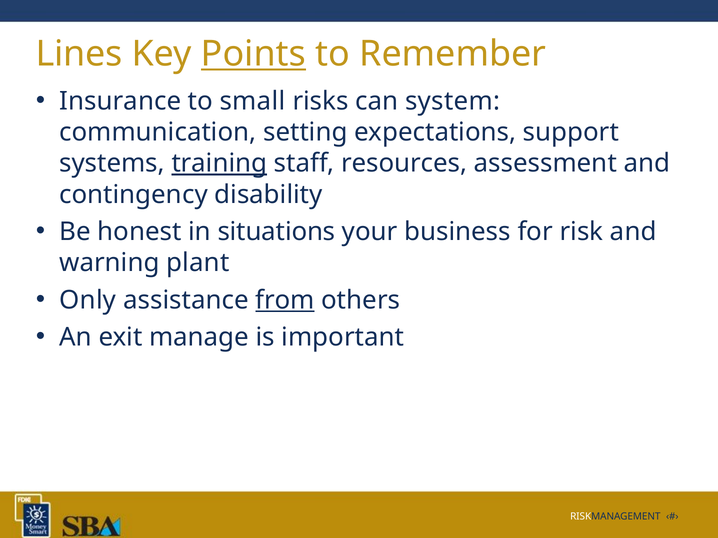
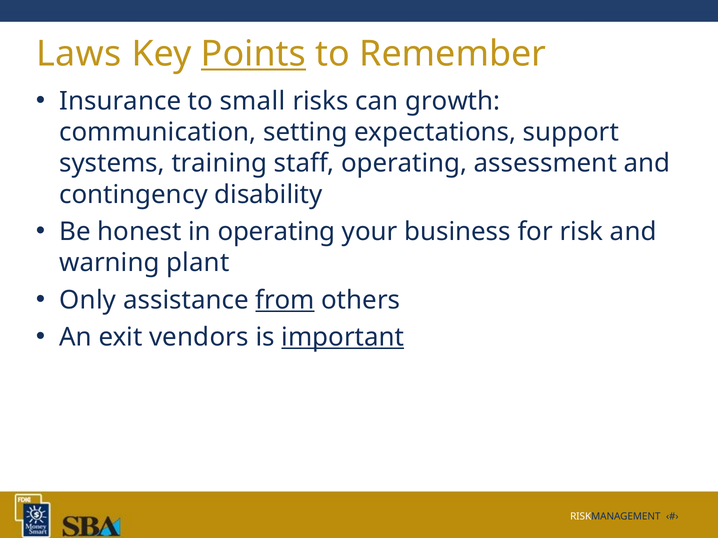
Lines: Lines -> Laws (79, 54)
system: system -> growth (453, 101)
training underline: present -> none (219, 164)
staff resources: resources -> operating (404, 164)
in situations: situations -> operating (277, 232)
manage: manage -> vendors (199, 337)
important underline: none -> present (343, 337)
